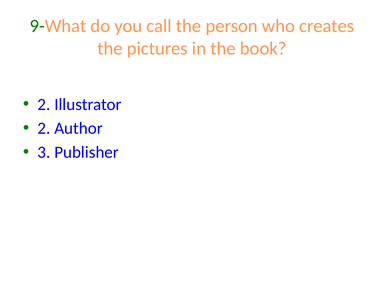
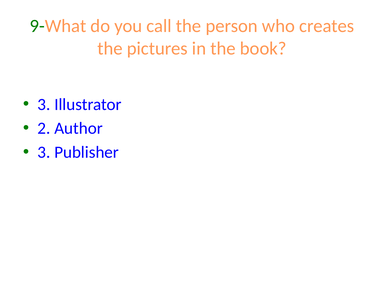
2: 2 -> 3 (44, 104)
